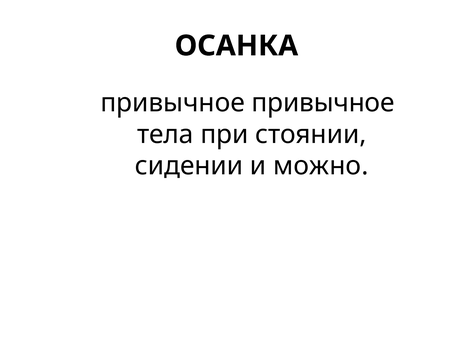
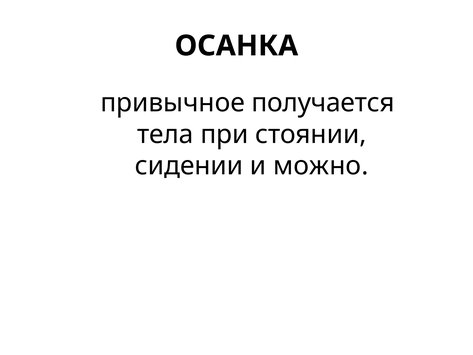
привычное привычное: привычное -> получается (323, 103)
